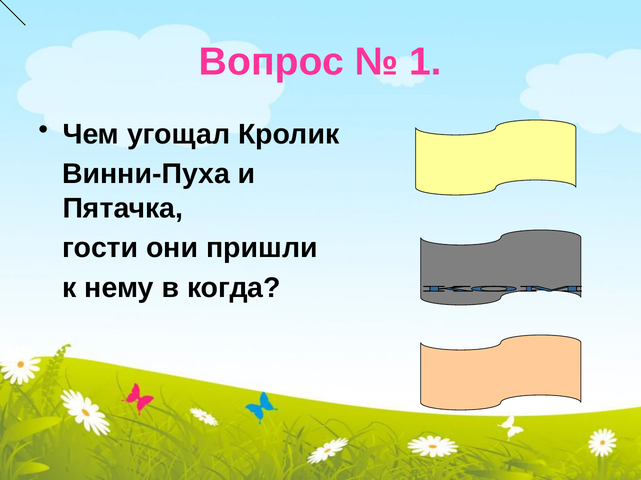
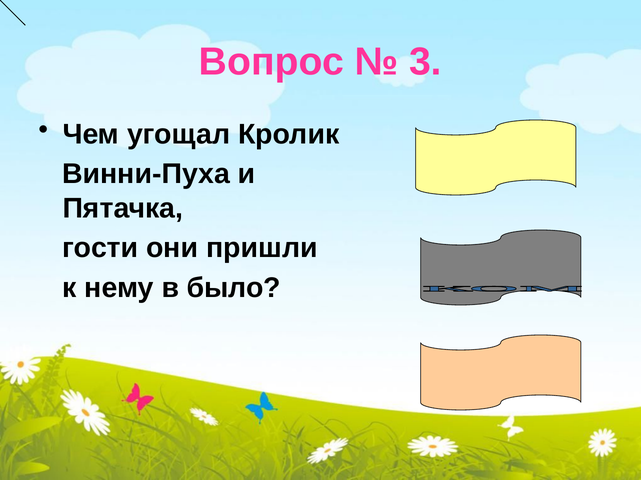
1: 1 -> 3 (425, 62)
когда: когда -> было (234, 288)
